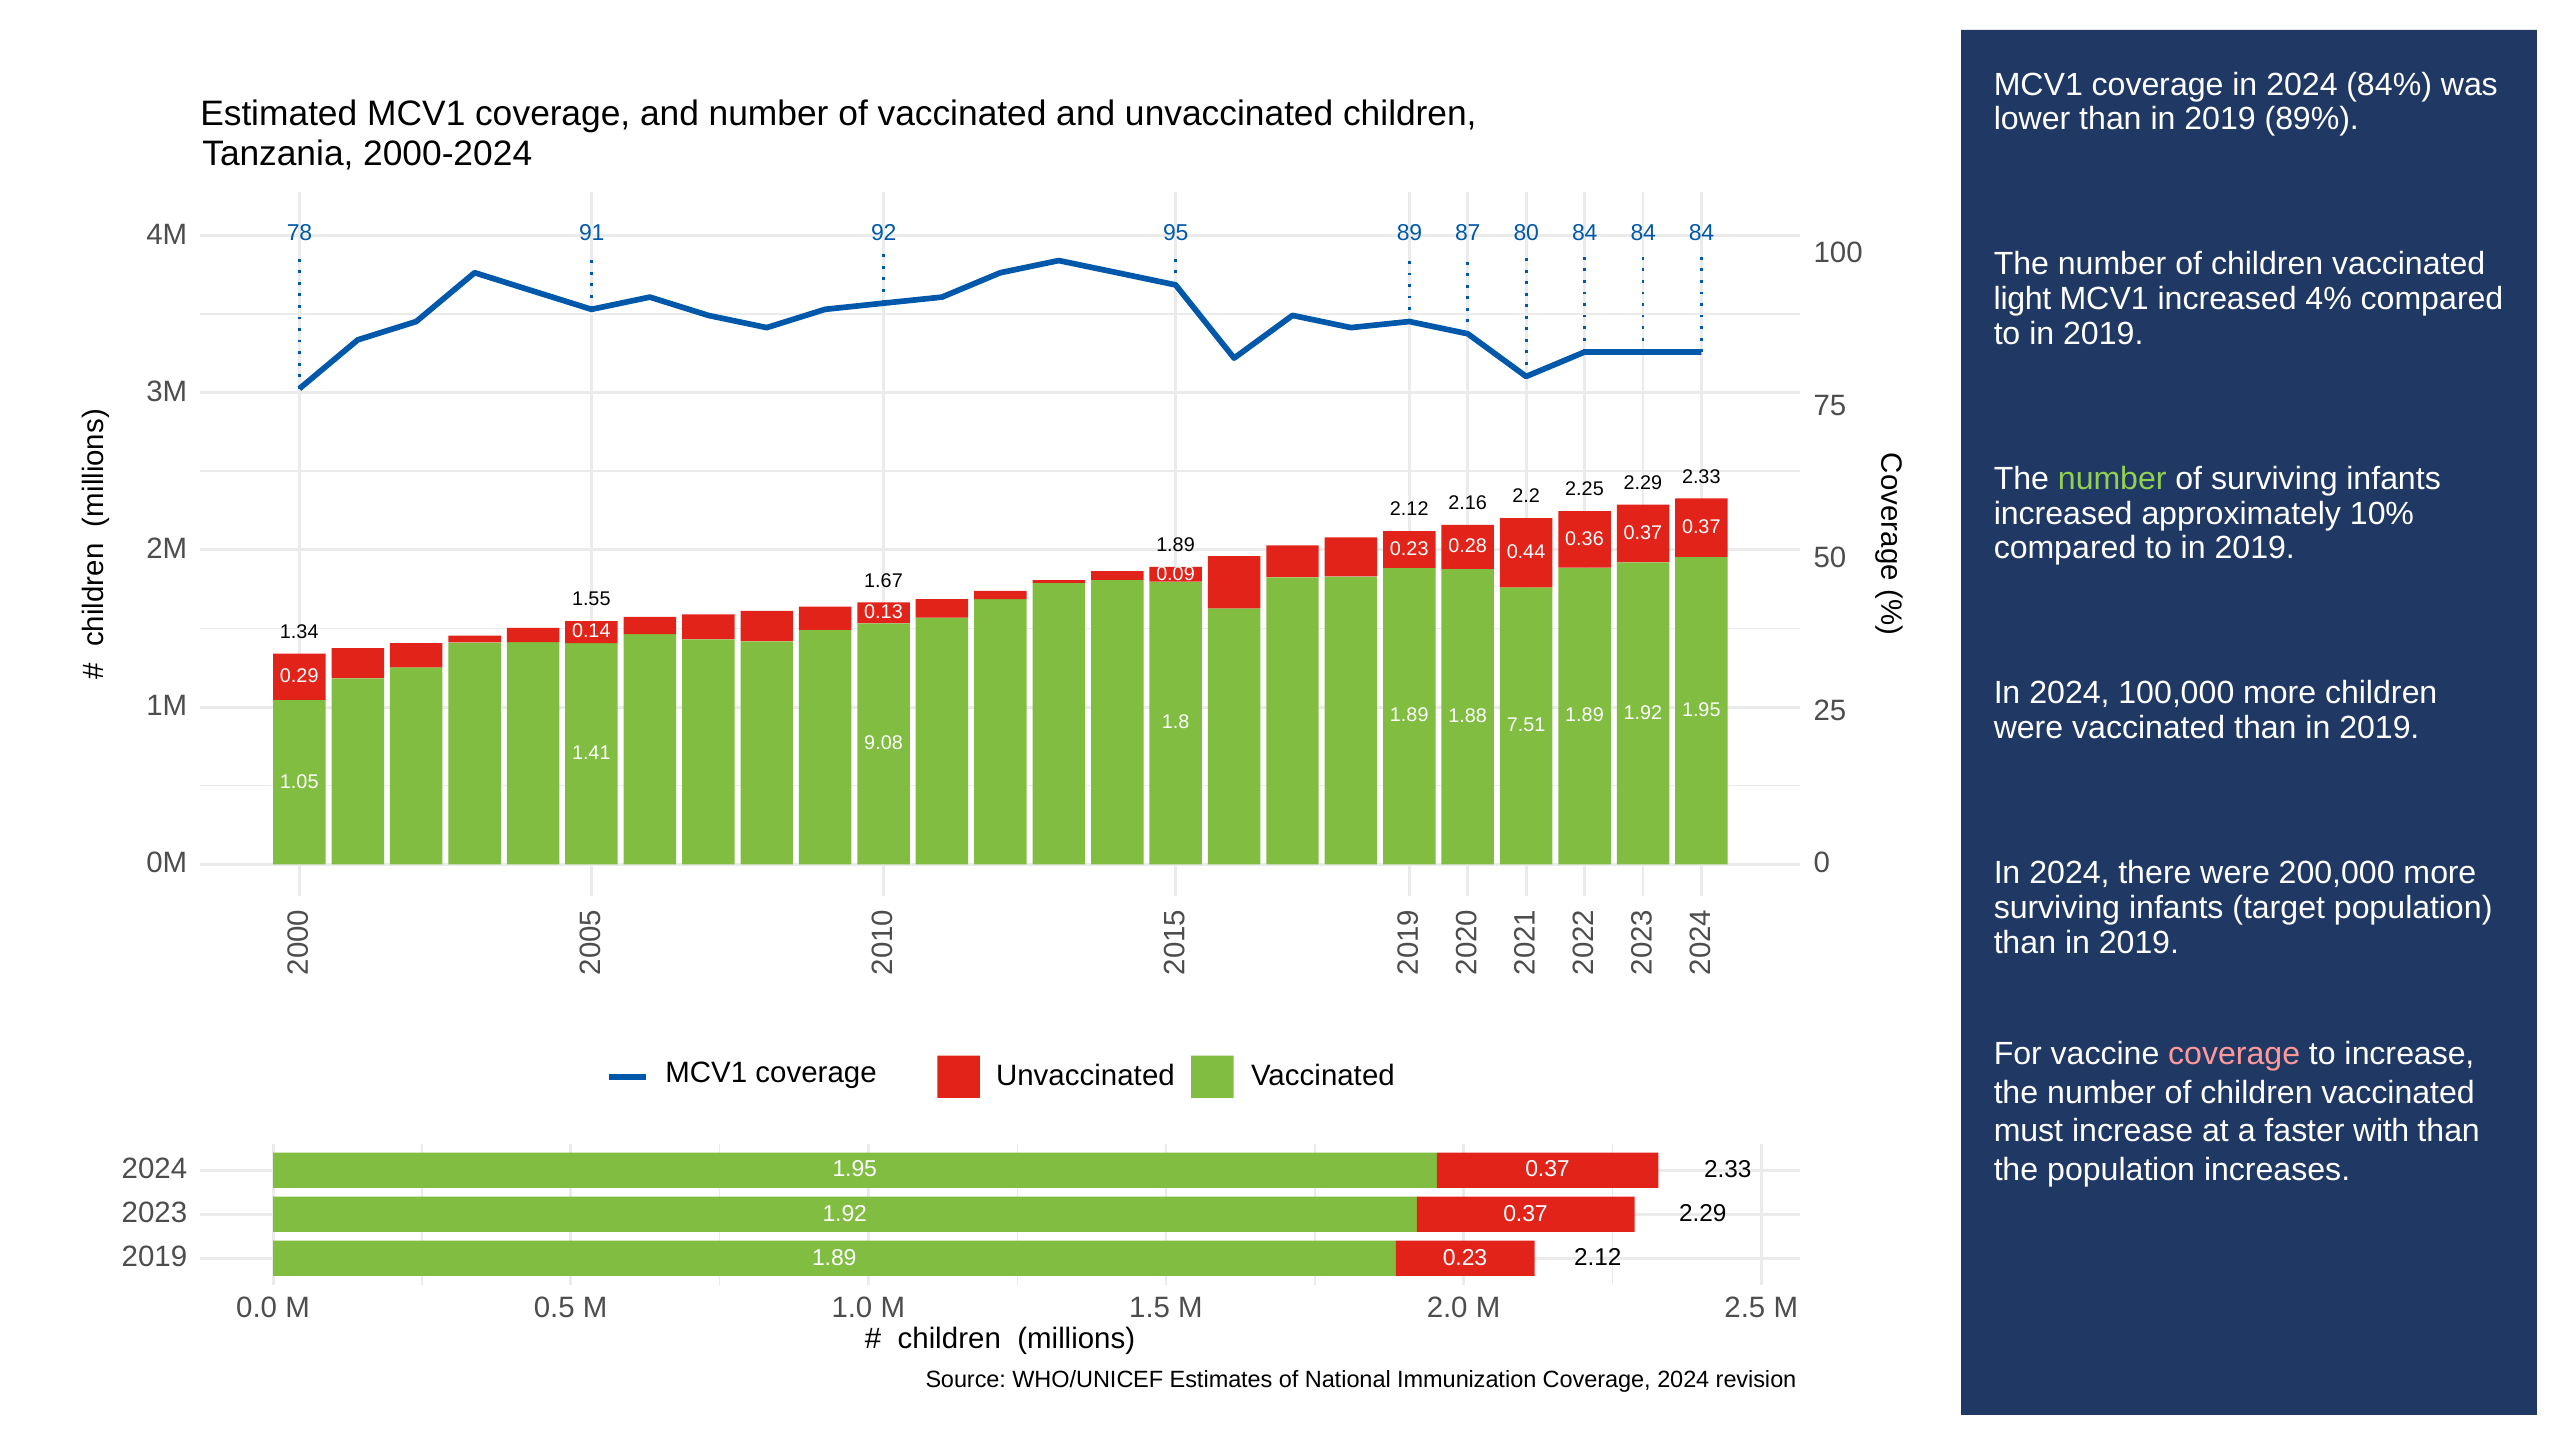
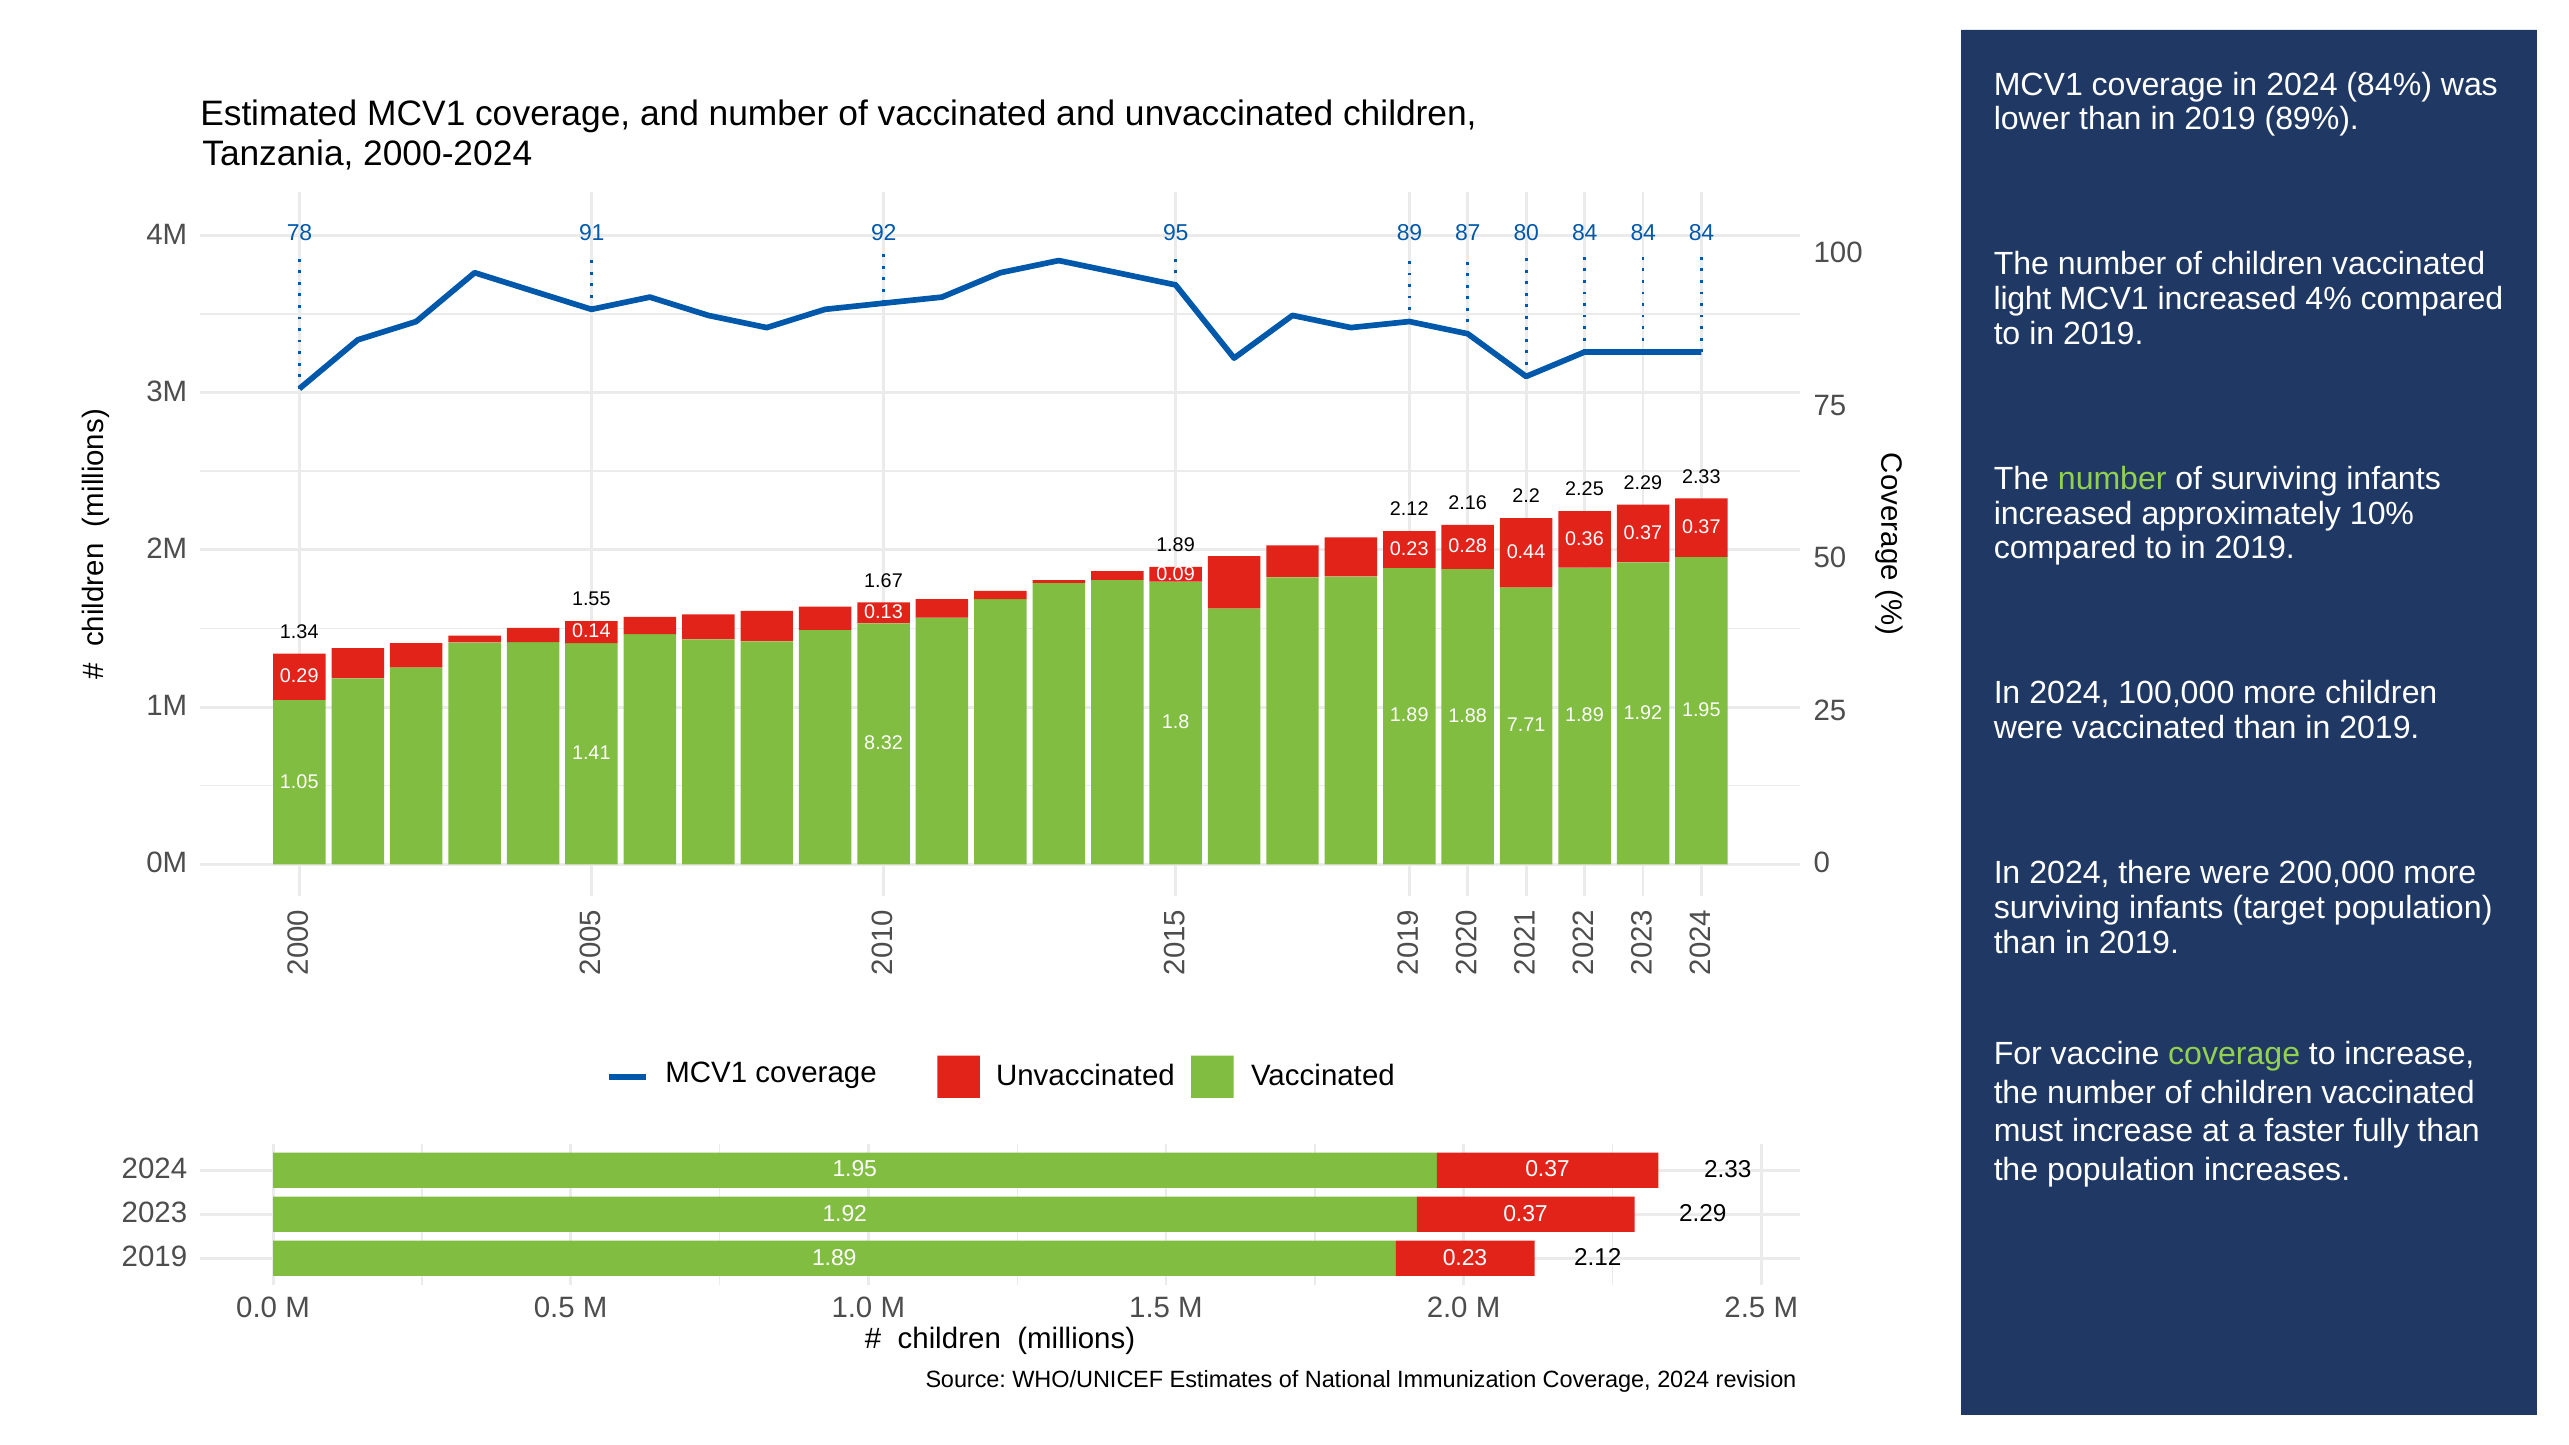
7.51: 7.51 -> 7.71 (1526, 725)
9.08: 9.08 -> 8.32 (884, 743)
coverage colour: pink -> light green (2234, 1054)
with: with -> fully (2381, 1131)
